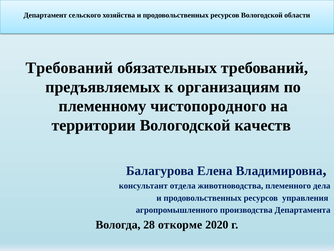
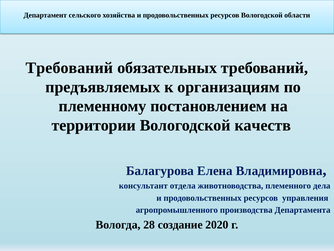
чистопородного: чистопородного -> постановлением (209, 106)
откорме: откорме -> создание (180, 224)
